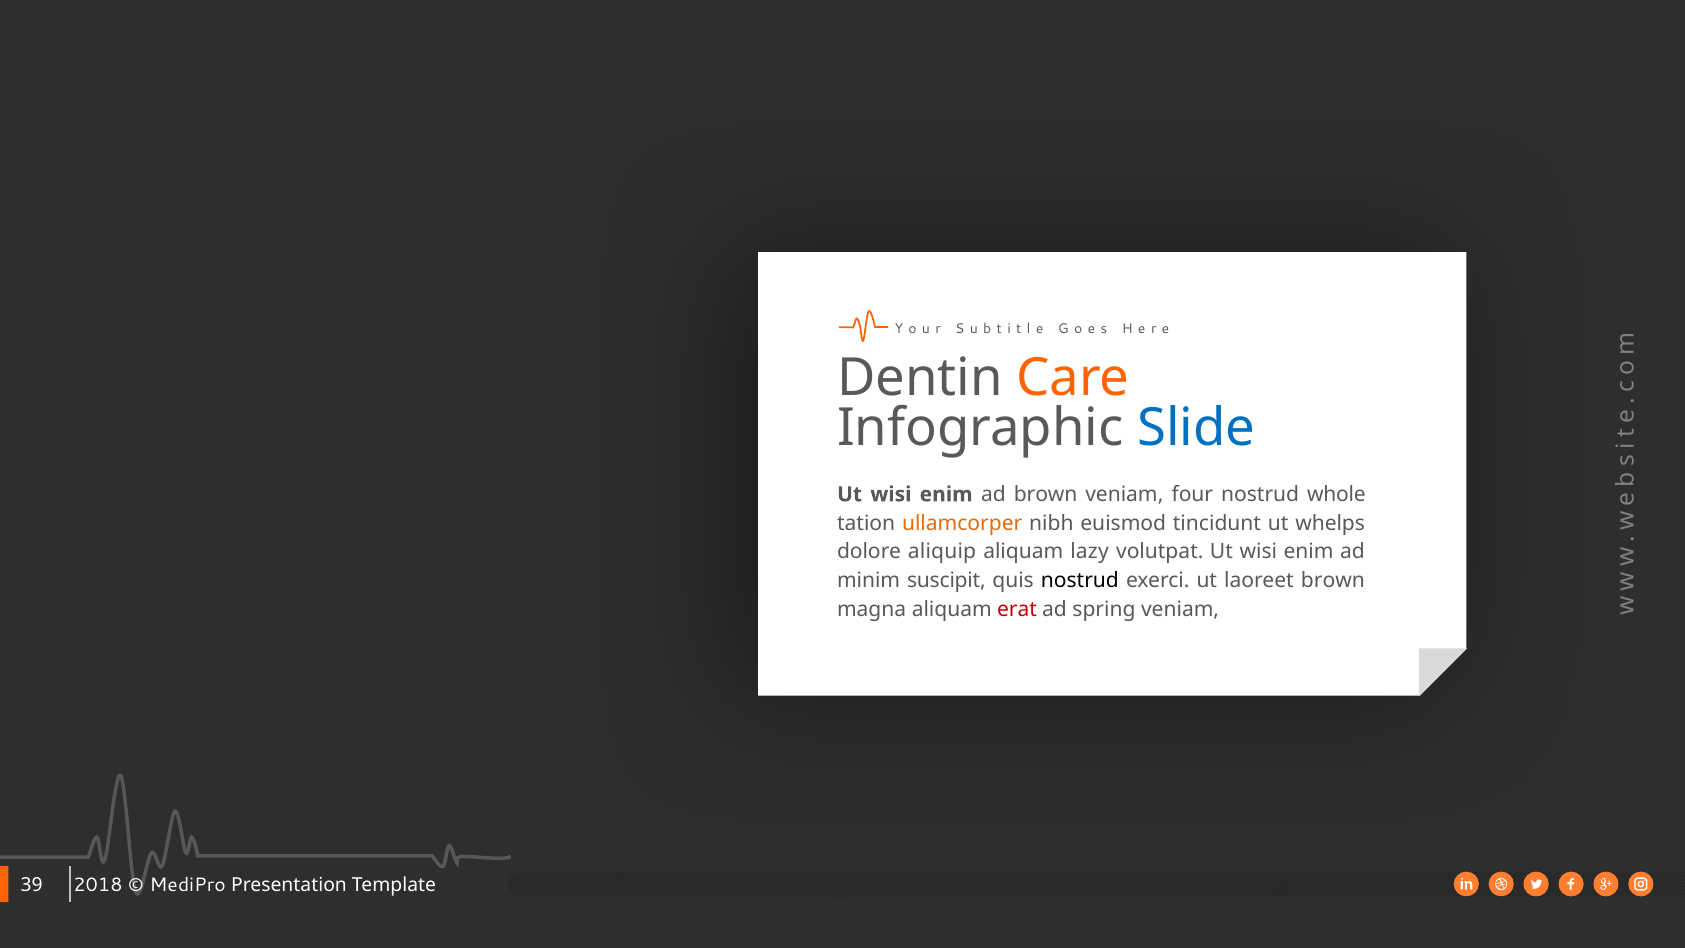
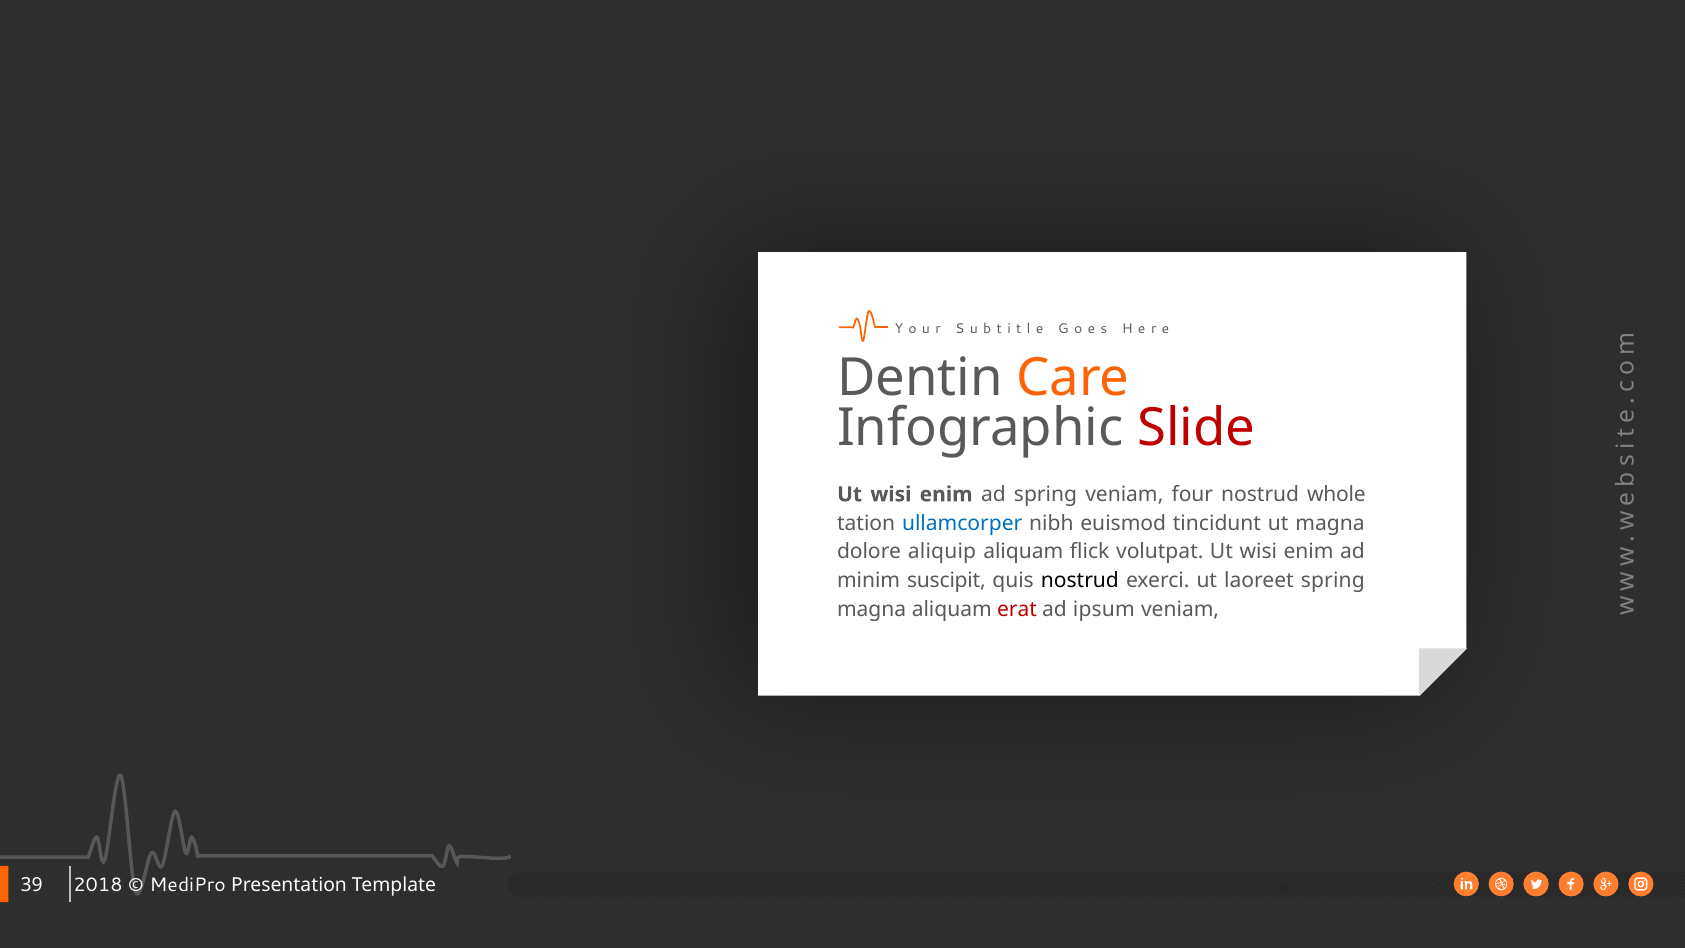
Slide colour: blue -> red (1196, 428)
ad brown: brown -> spring (1046, 494)
ullamcorper colour: orange -> blue (962, 523)
ut whelps: whelps -> magna (1330, 523)
lazy: lazy -> flick (1090, 552)
laoreet brown: brown -> spring (1333, 581)
spring: spring -> ipsum (1104, 610)
